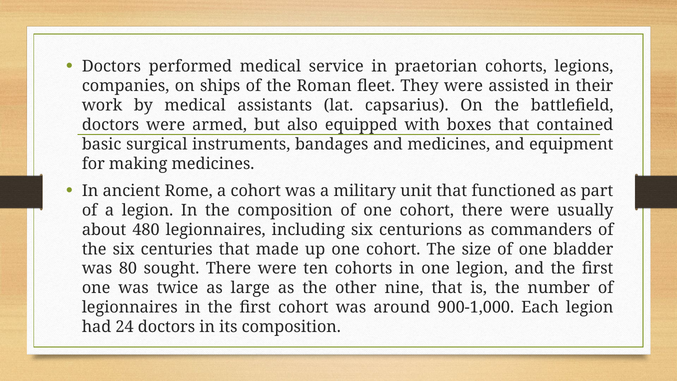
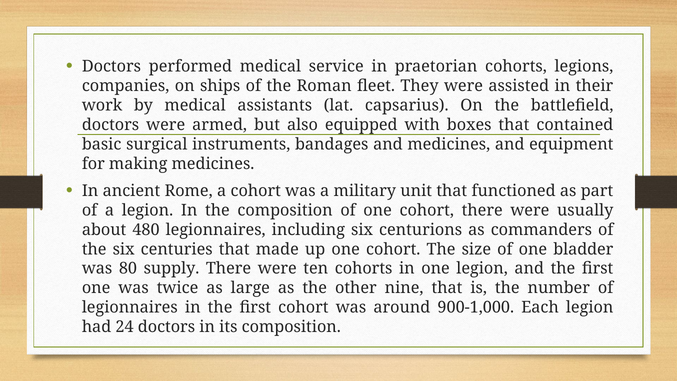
sought: sought -> supply (171, 268)
